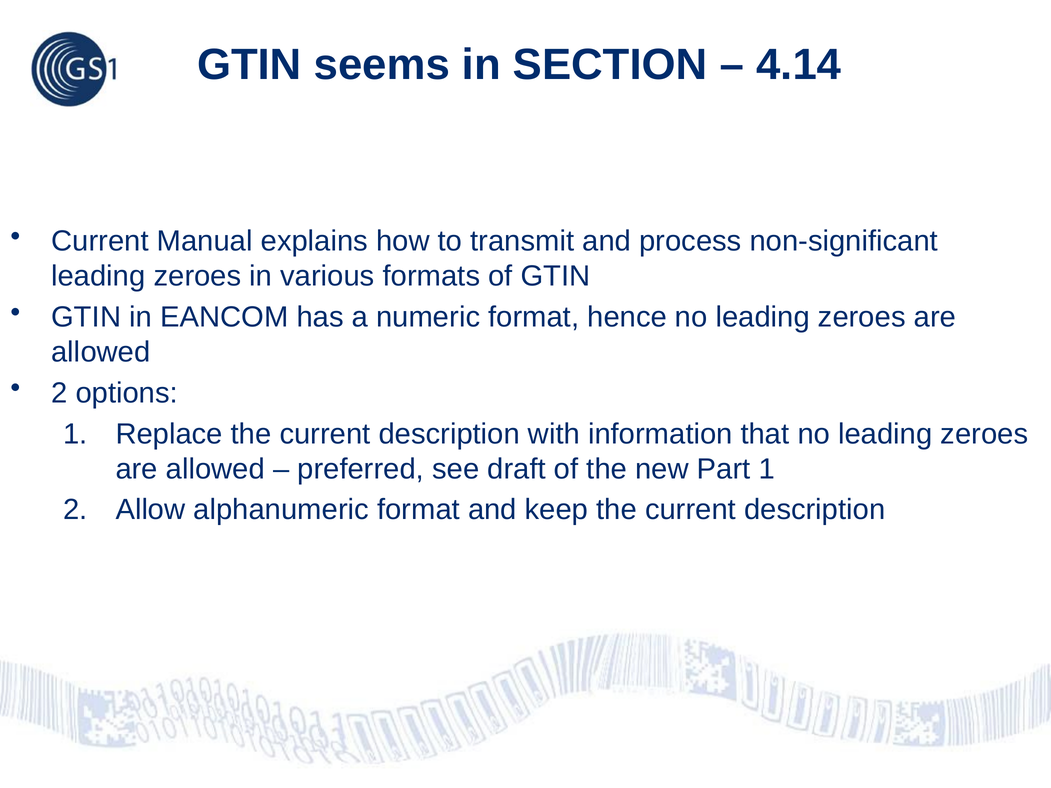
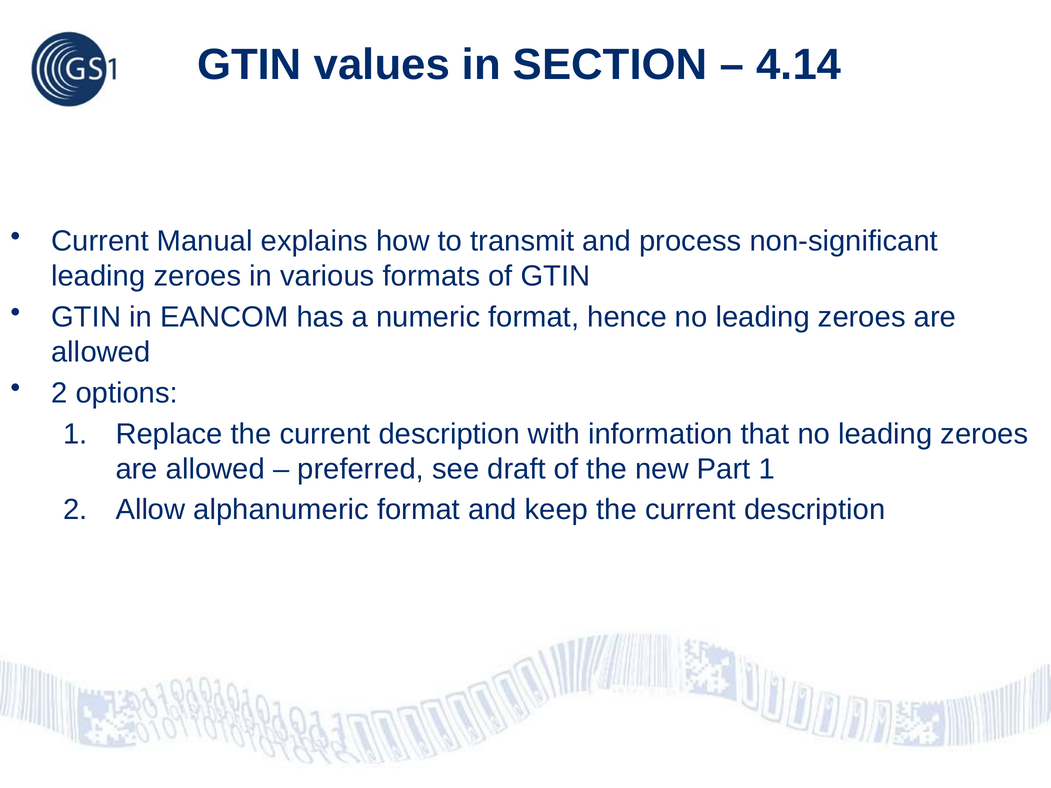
seems: seems -> values (382, 65)
